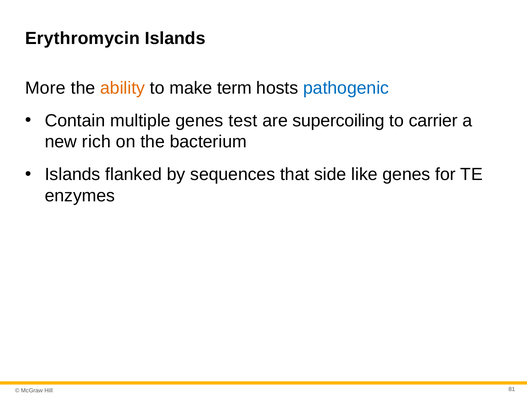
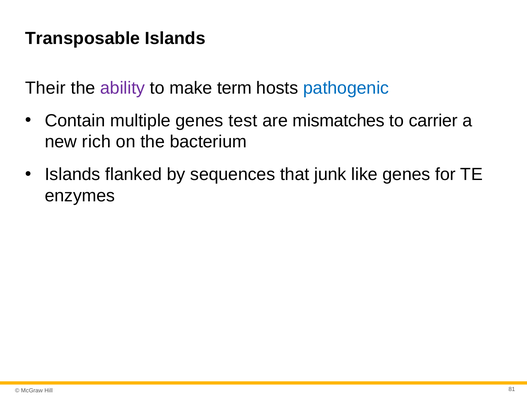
Erythromycin: Erythromycin -> Transposable (83, 38)
More: More -> Their (45, 88)
ability colour: orange -> purple (123, 88)
supercoiling: supercoiling -> mismatches (339, 121)
side: side -> junk (330, 175)
